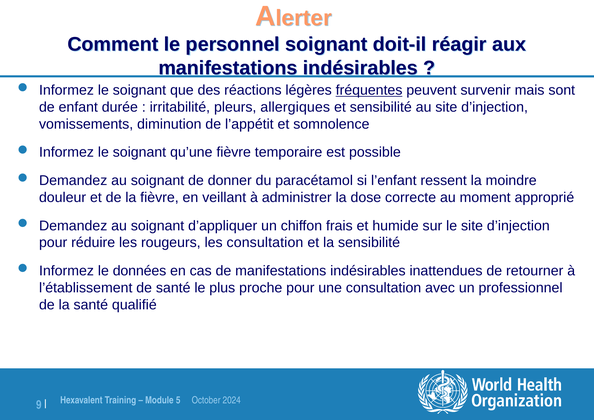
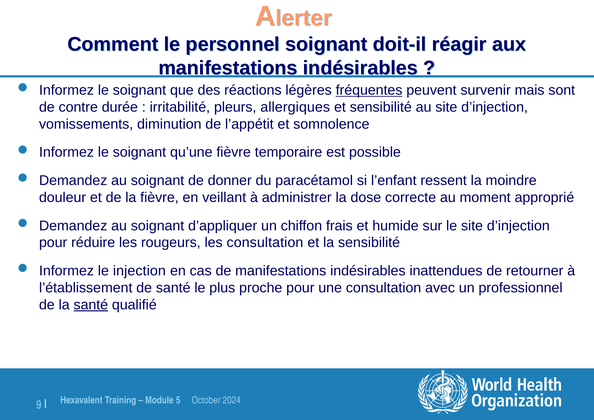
enfant: enfant -> contre (78, 107)
données: données -> injection (139, 271)
santé underline: none -> present (91, 305)
